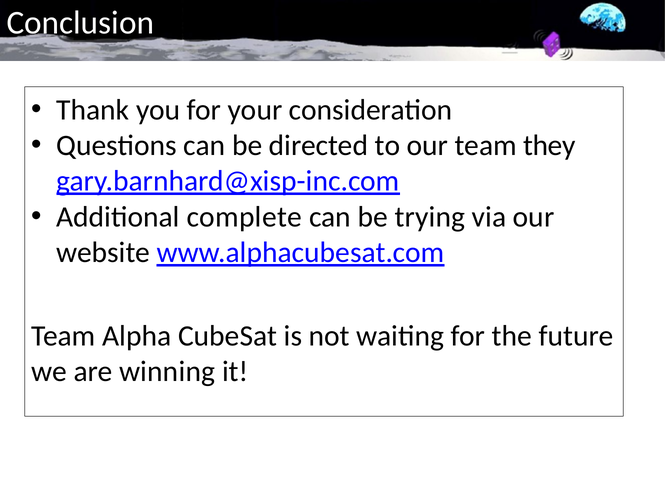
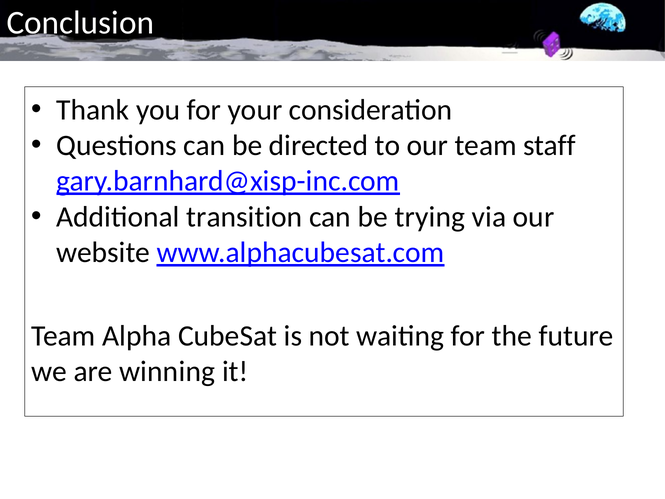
they: they -> staff (549, 145)
complete: complete -> transition (244, 217)
